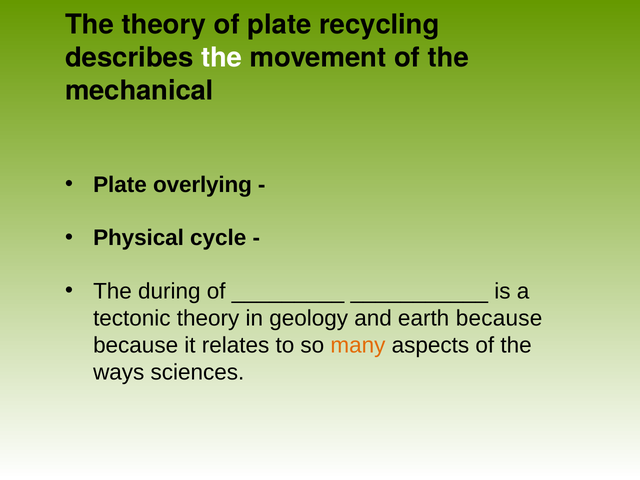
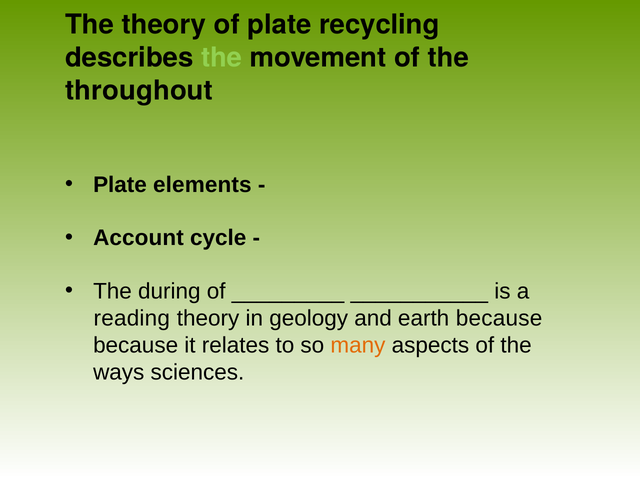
the colour: white -> light green (222, 58)
mechanical: mechanical -> throughout (139, 91)
overlying: overlying -> elements (202, 185)
Physical: Physical -> Account (138, 238)
tectonic: tectonic -> reading (132, 318)
